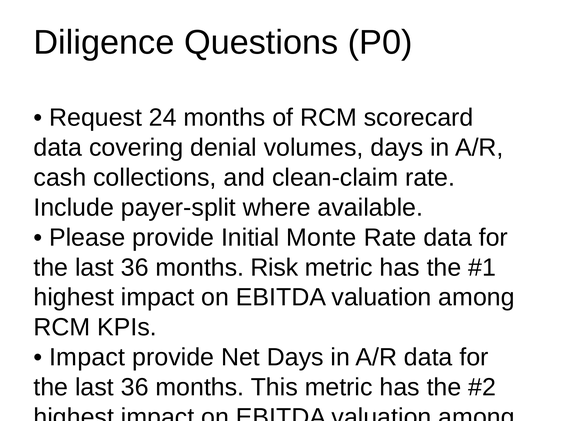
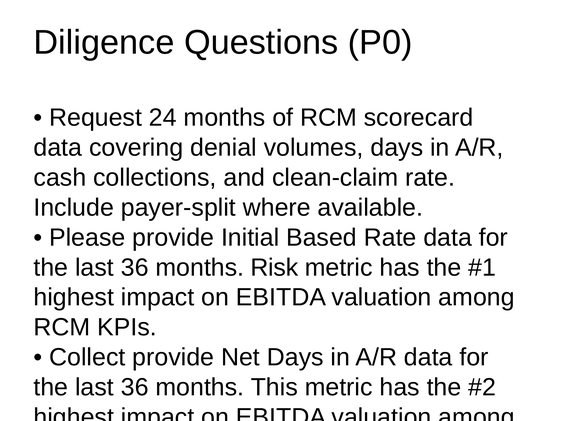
Monte: Monte -> Based (321, 237)
Impact: Impact -> Collect (87, 357)
